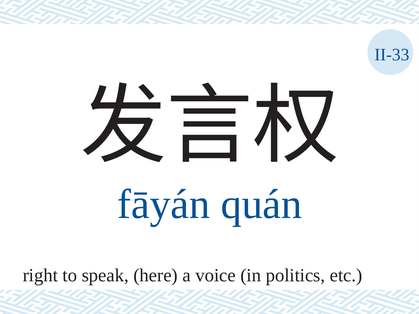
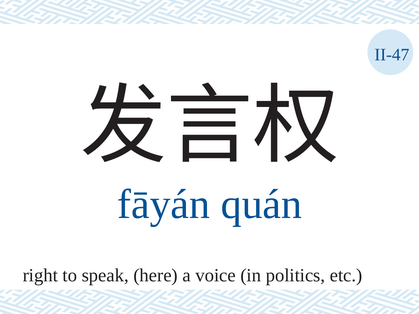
II-33: II-33 -> II-47 (392, 55)
